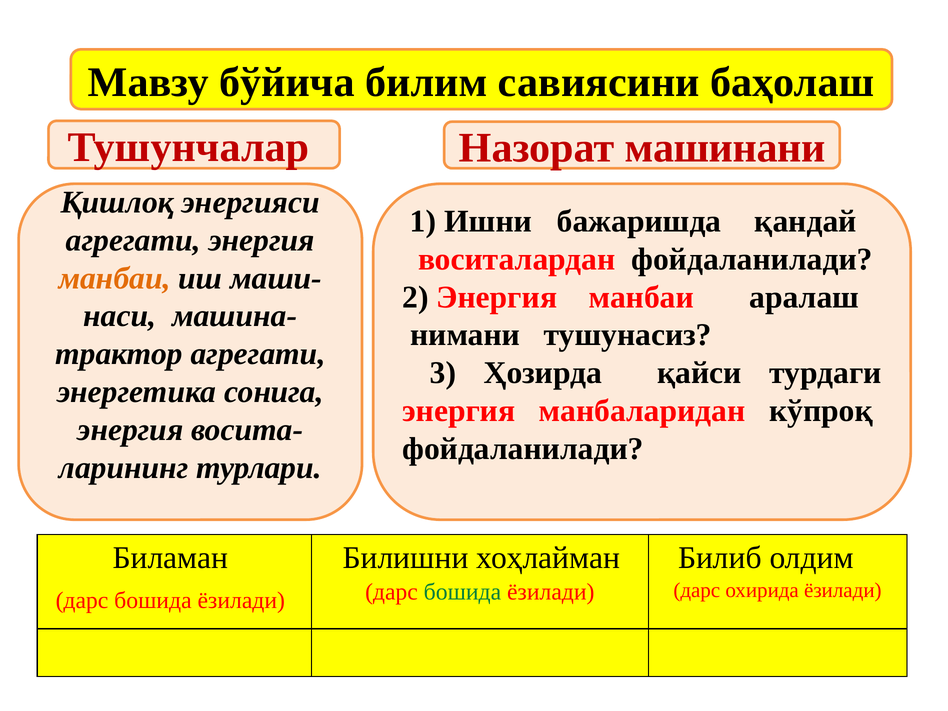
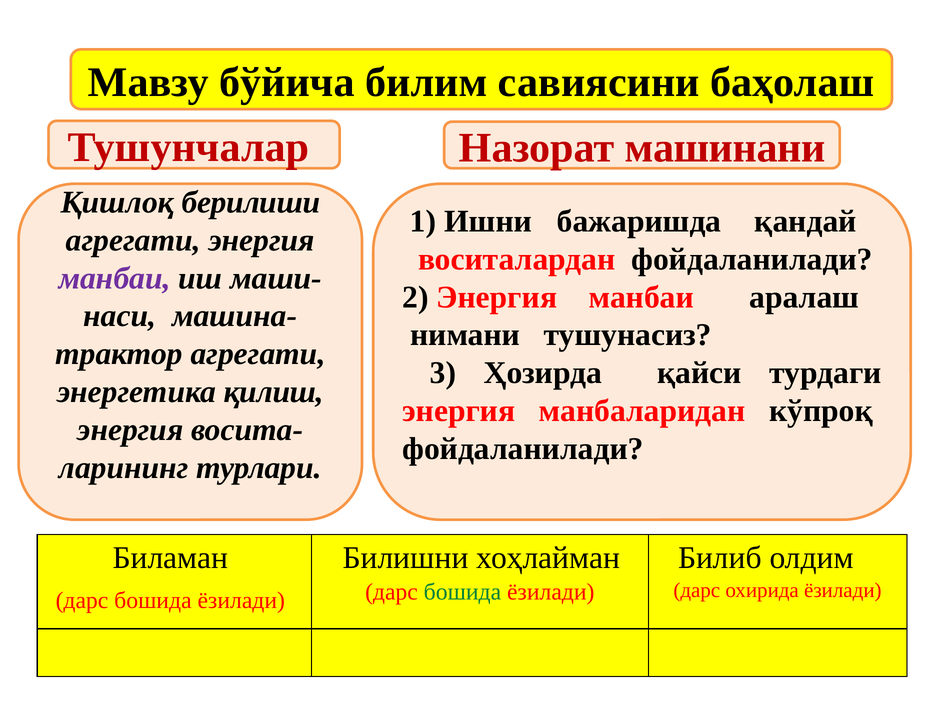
энергияси: энергияси -> берилиши (251, 202)
манбаи colour: orange -> purple (115, 278)
сонига: сонига -> қилиш (274, 392)
